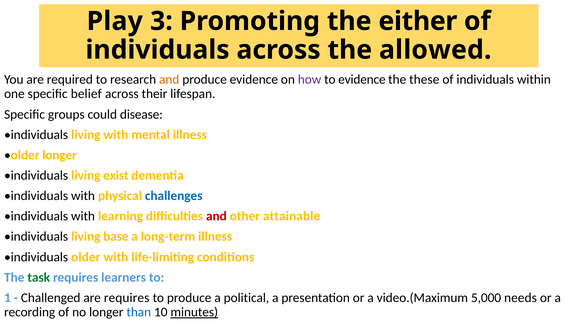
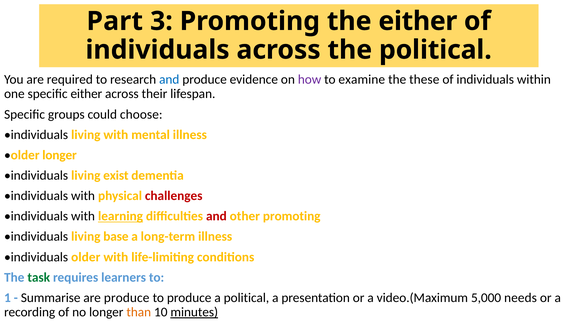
Play: Play -> Part (115, 21)
the allowed: allowed -> political (435, 50)
and colour: orange -> blue (169, 79)
to evidence: evidence -> examine (362, 79)
specific belief: belief -> either (86, 94)
disease: disease -> choose (141, 114)
challenges colour: blue -> red (174, 196)
learning underline: none -> present (121, 216)
other attainable: attainable -> promoting (292, 216)
Challenged: Challenged -> Summarise (51, 297)
are requires: requires -> produce (127, 297)
than colour: blue -> orange (139, 312)
